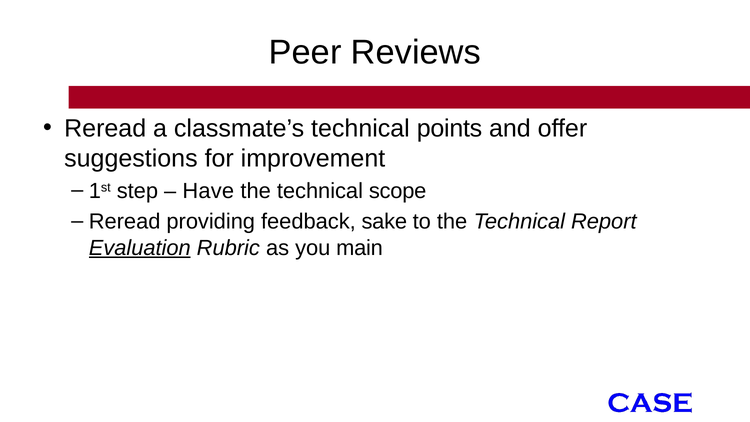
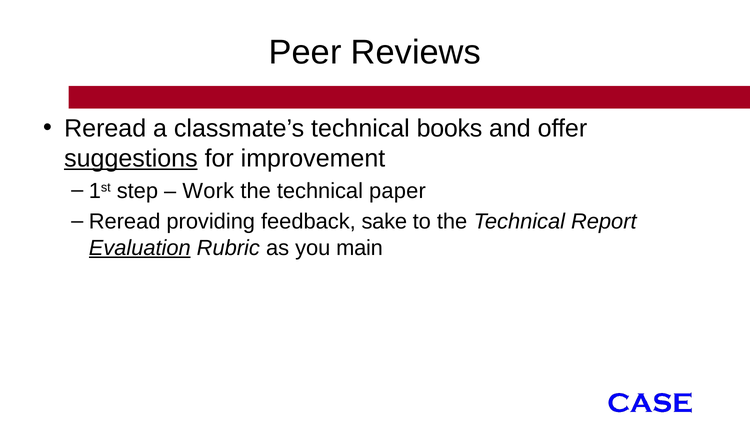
points: points -> books (450, 128)
suggestions underline: none -> present (131, 159)
Have: Have -> Work (208, 191)
scope: scope -> paper (397, 191)
